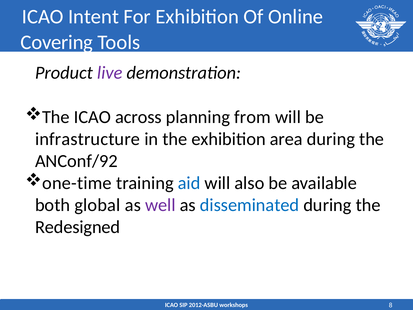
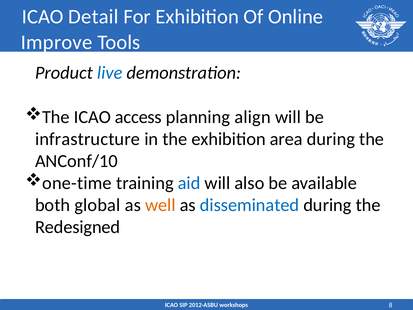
Intent: Intent -> Detail (93, 17)
Covering: Covering -> Improve (57, 42)
live colour: purple -> blue (110, 73)
across: across -> access (138, 117)
from: from -> align (253, 117)
ANConf/92: ANConf/92 -> ANConf/10 (76, 161)
well colour: purple -> orange (160, 205)
